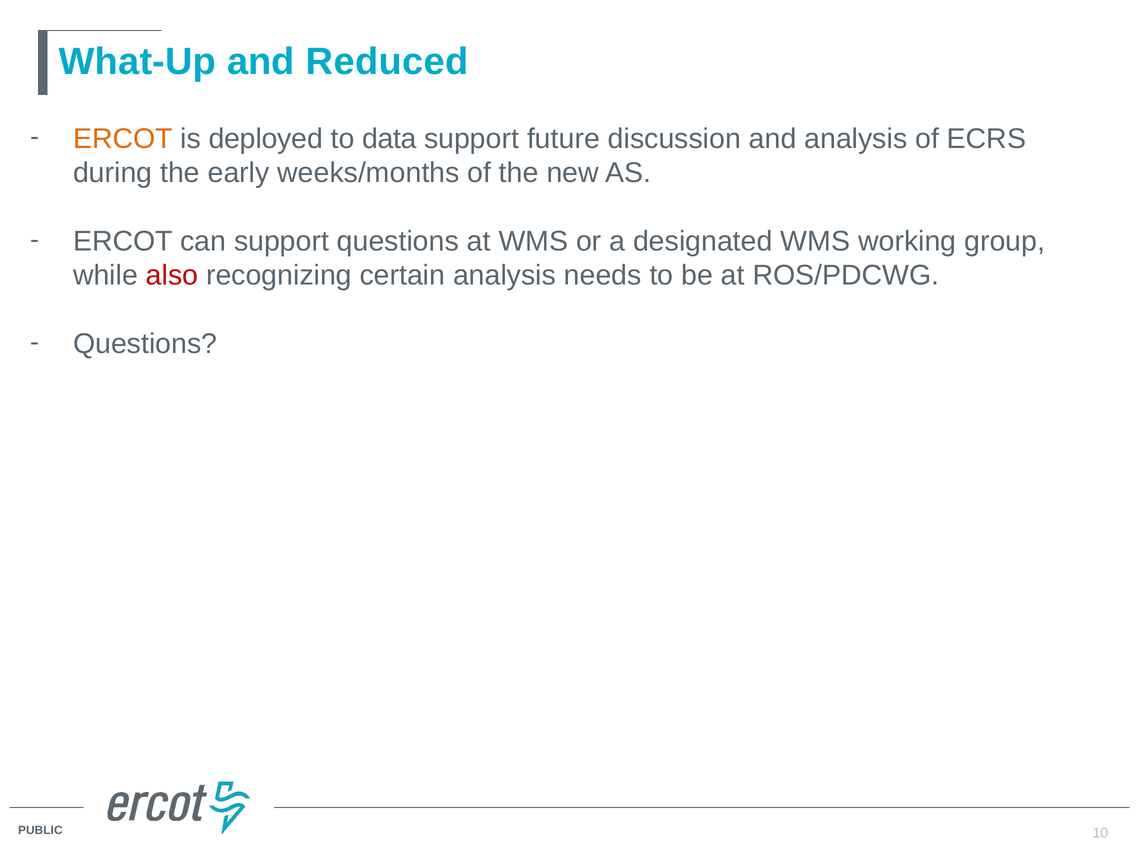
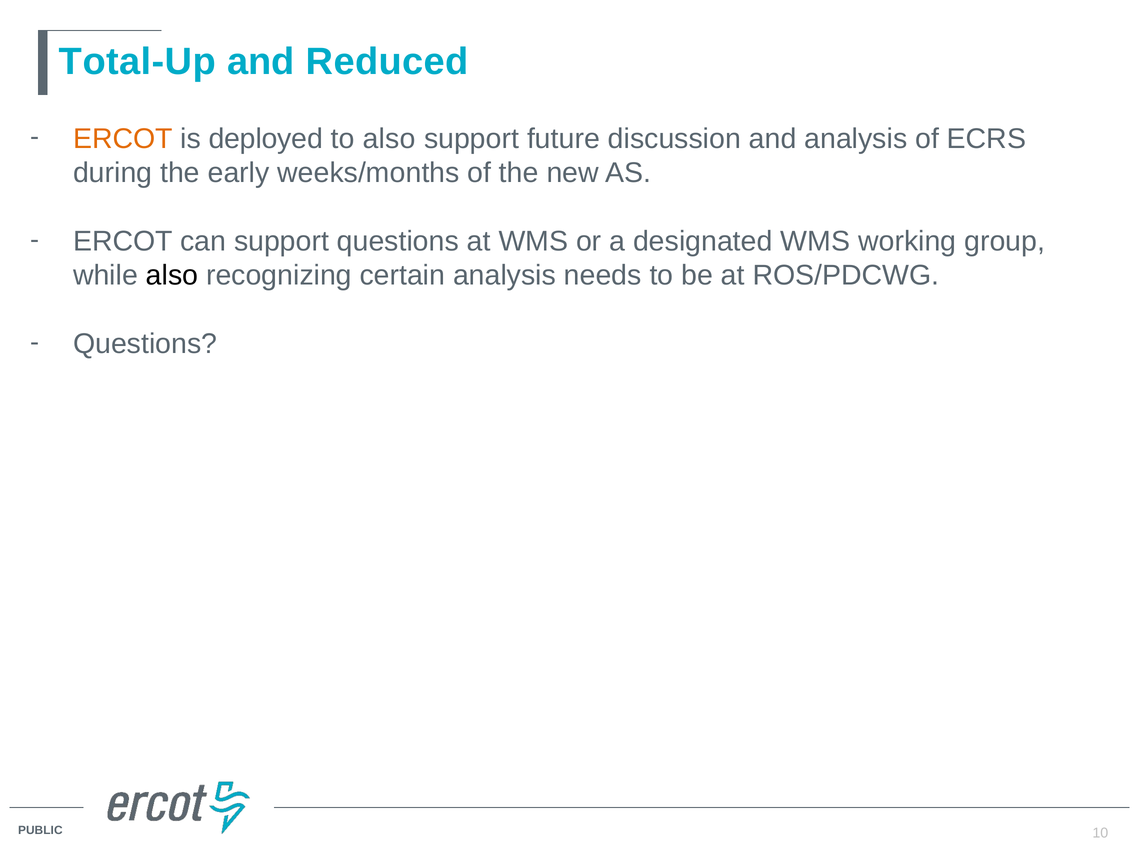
What-Up: What-Up -> Total-Up (137, 62)
to data: data -> also (389, 139)
also colour: red -> black (172, 276)
